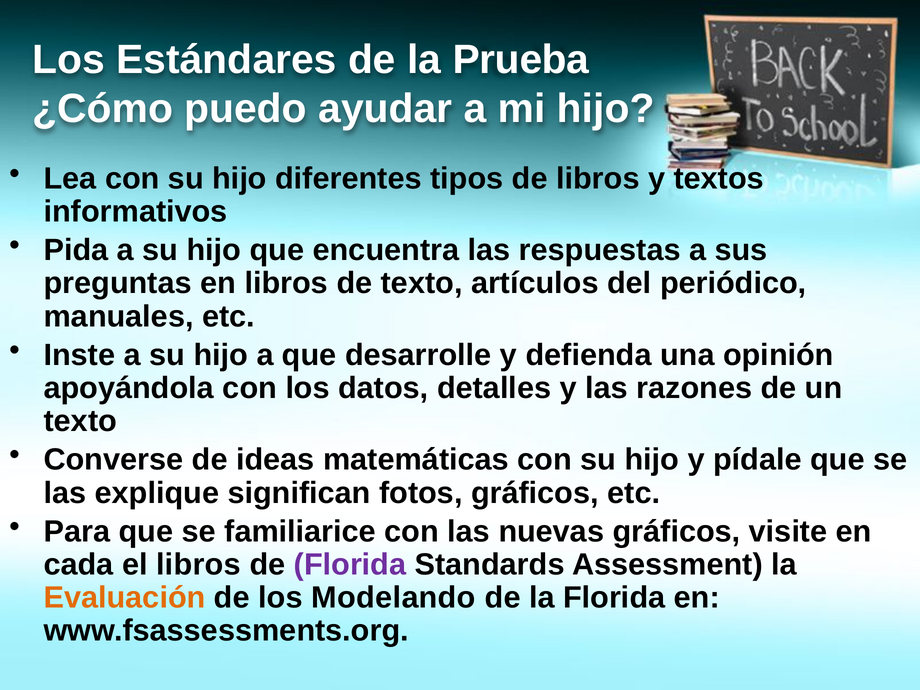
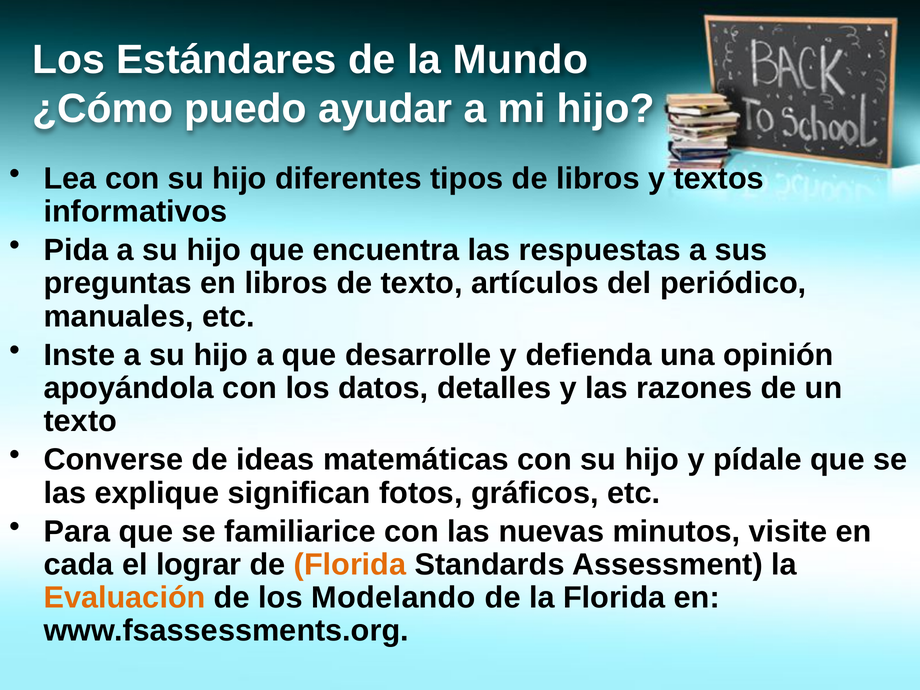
Prueba: Prueba -> Mundo (520, 60)
nuevas gráficos: gráficos -> minutos (676, 532)
el libros: libros -> lograr (199, 565)
Florida colour: purple -> orange (350, 565)
